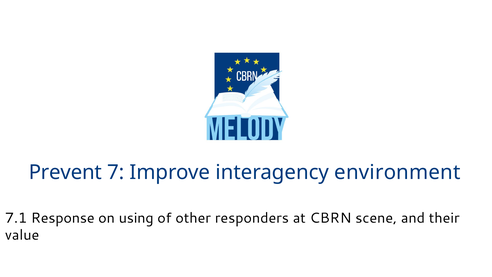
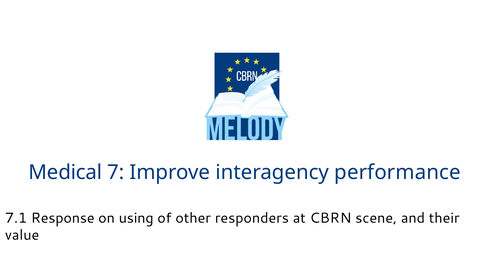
Prevent: Prevent -> Medical (65, 172)
environment: environment -> performance (397, 172)
